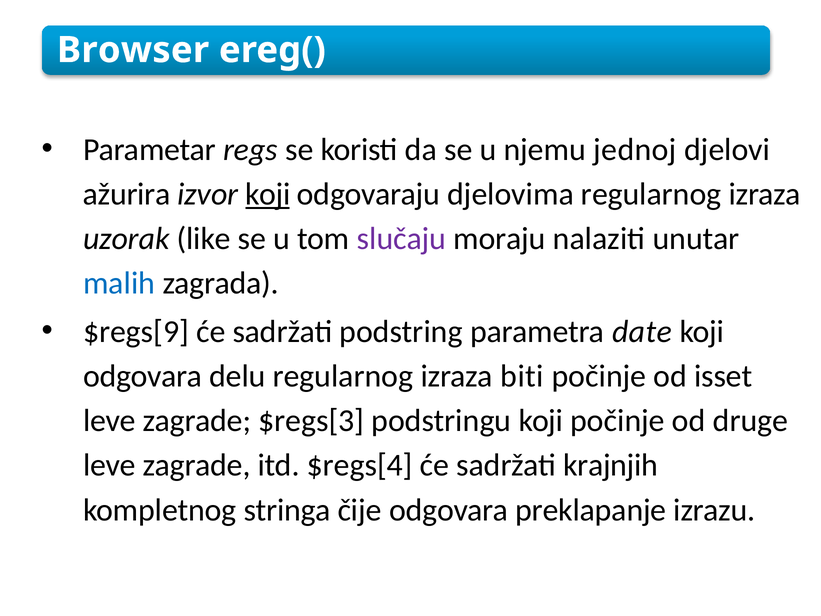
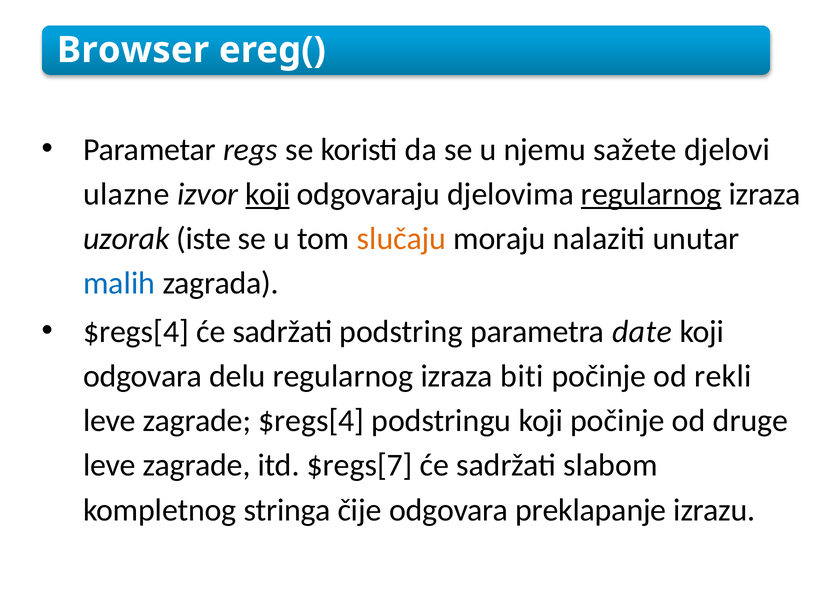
jednoj: jednoj -> sažete (635, 149)
ažurira: ažurira -> ulazne (126, 194)
regularnog underline: none -> present (651, 194)
like: like -> iste (204, 239)
slučaju colour: purple -> orange (402, 239)
$regs[9: $regs[9 -> $regs[4 (136, 331)
isset: isset -> rekli (723, 376)
zagrade $regs[3: $regs[3 -> $regs[4 (311, 421)
$regs[4: $regs[4 -> $regs[7 (360, 465)
krajnjih: krajnjih -> slabom (610, 465)
